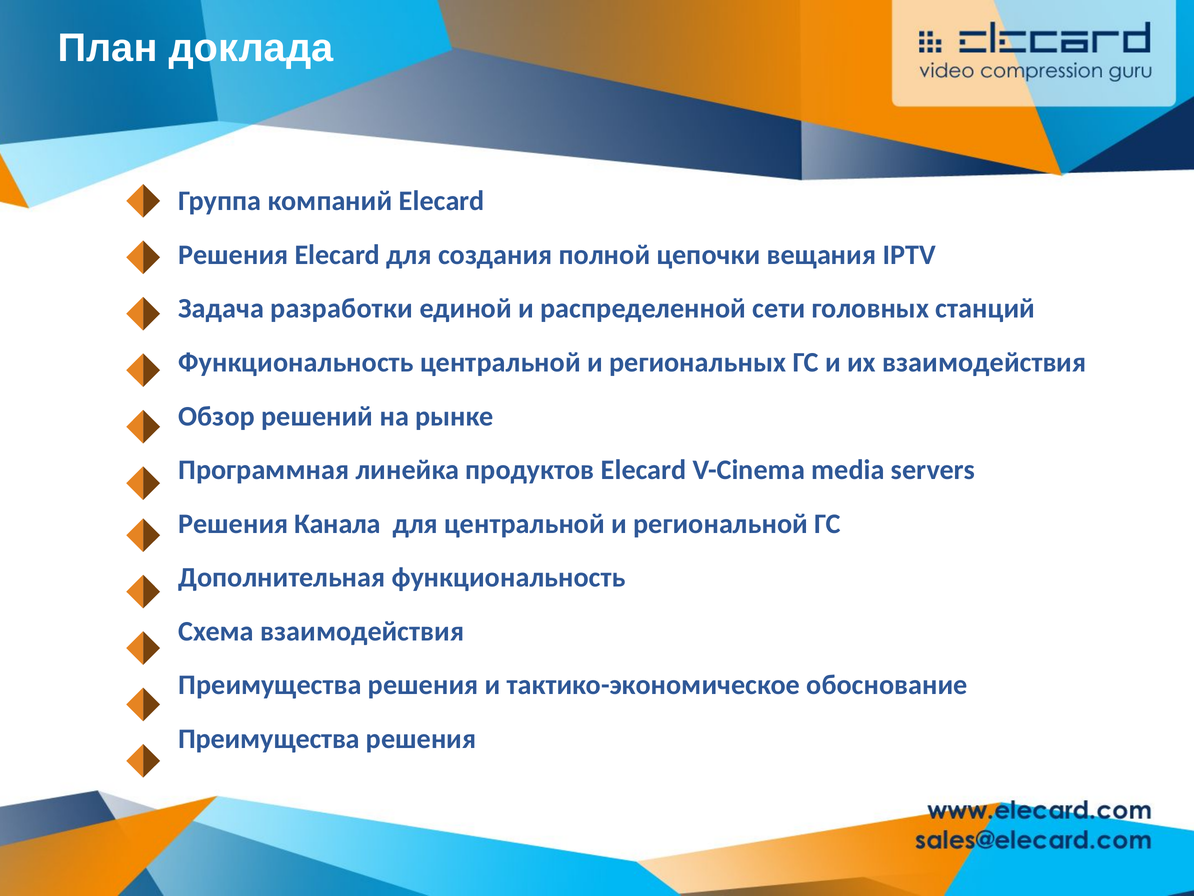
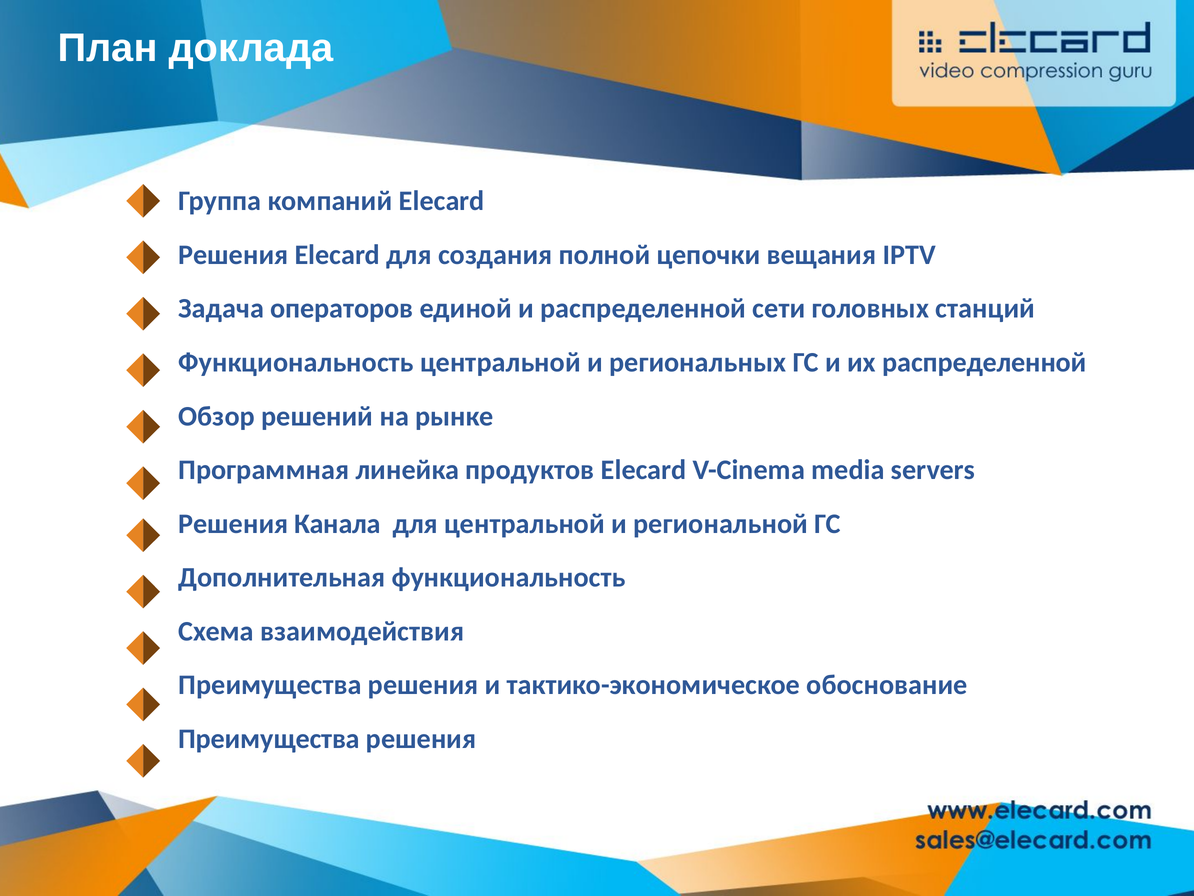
разработки: разработки -> операторов (342, 309)
их взаимодействия: взаимодействия -> распределенной (984, 362)
